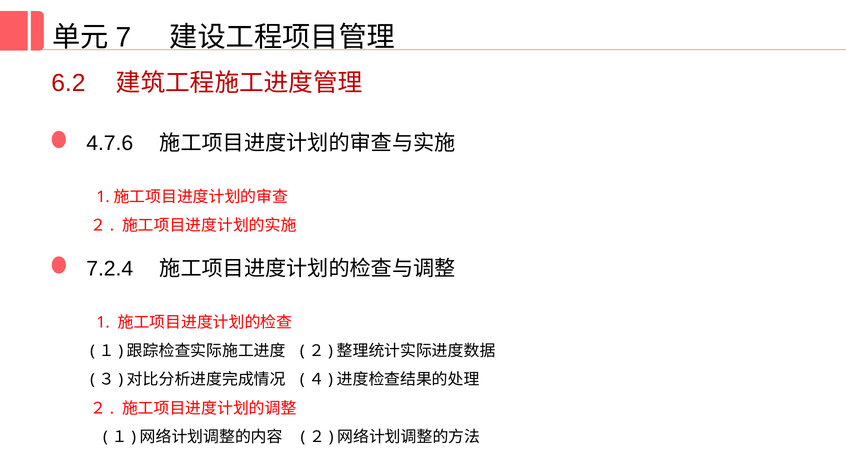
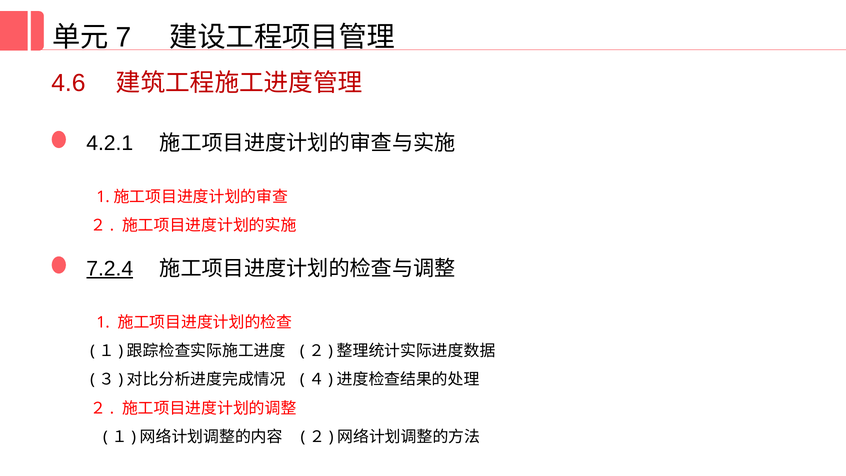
6.2: 6.2 -> 4.6 (68, 83)
4.7.6: 4.7.6 -> 4.2.1 (110, 143)
7.2.4 underline: none -> present (110, 269)
